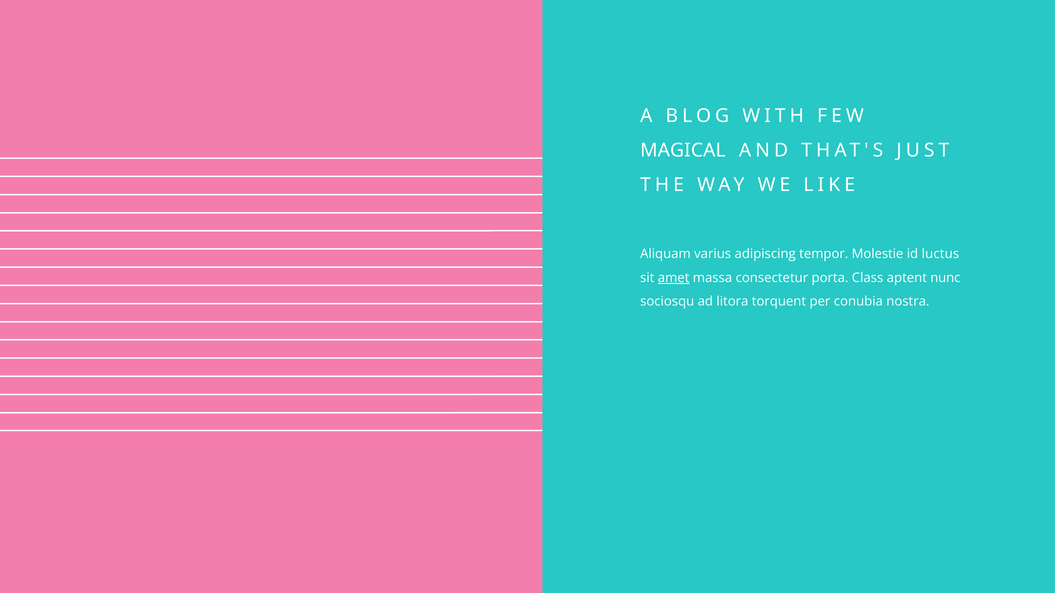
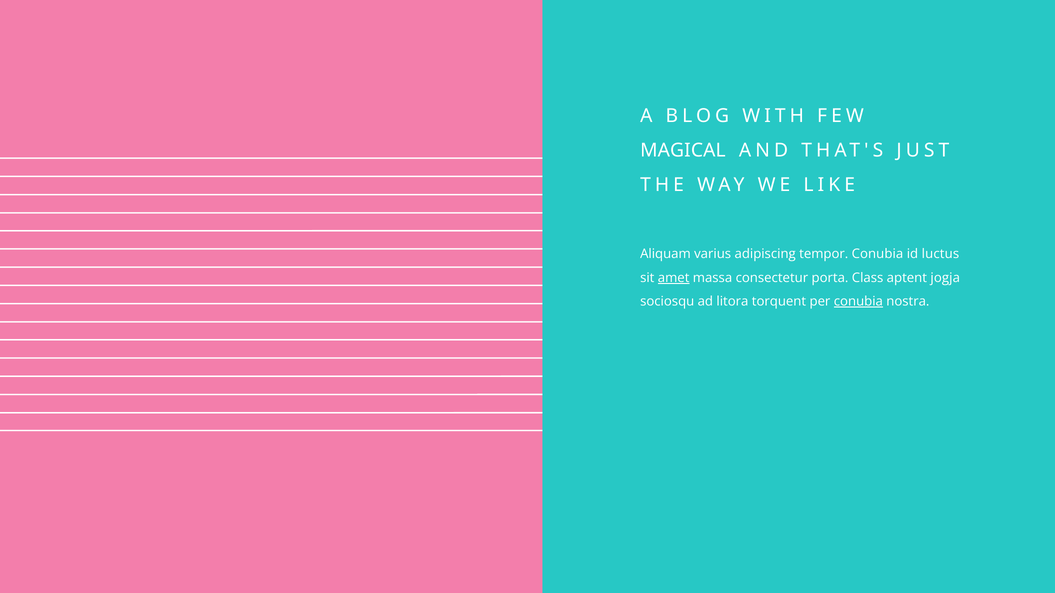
tempor Molestie: Molestie -> Conubia (877, 254)
nunc: nunc -> jogja (945, 278)
conubia underline: none -> present (858, 302)
